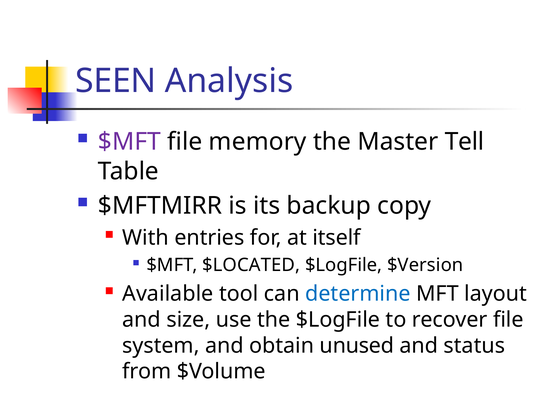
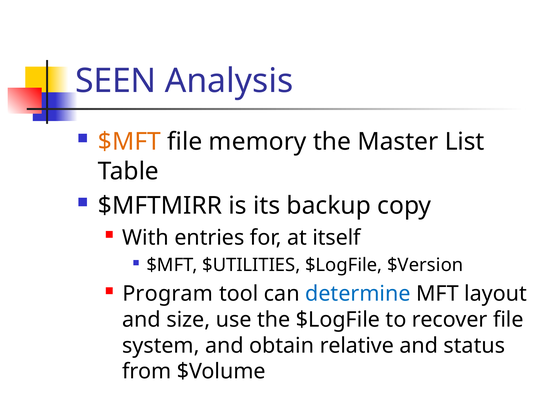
$MFT colour: purple -> orange (129, 142)
Tell: Tell -> List (465, 142)
$LOCATED: $LOCATED -> $UTILITIES (251, 265)
Available: Available -> Program (168, 293)
unused: unused -> relative (357, 345)
